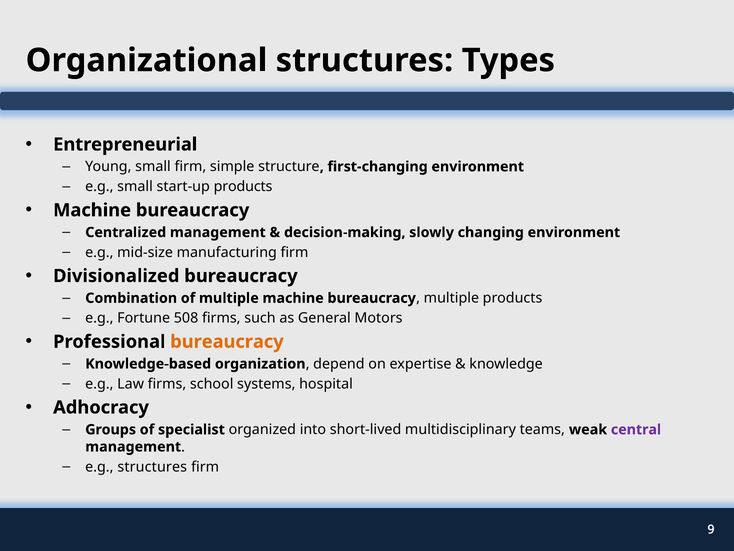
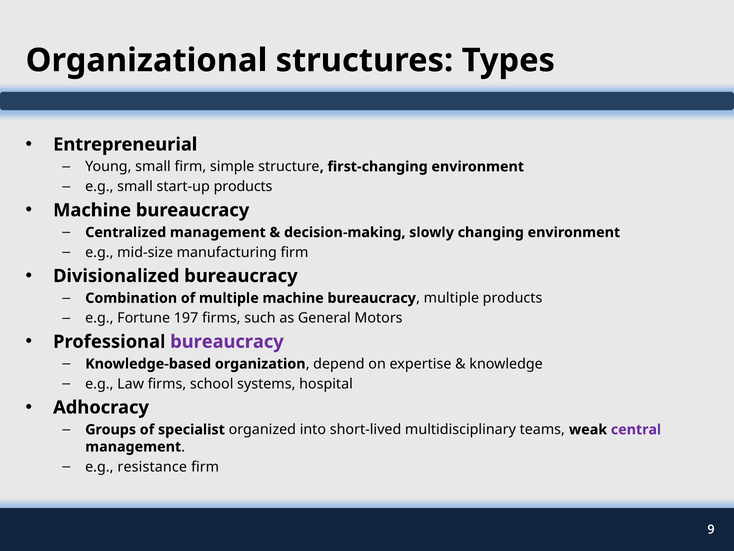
508: 508 -> 197 (186, 318)
bureaucracy colour: orange -> purple (227, 341)
e.g structures: structures -> resistance (152, 466)
